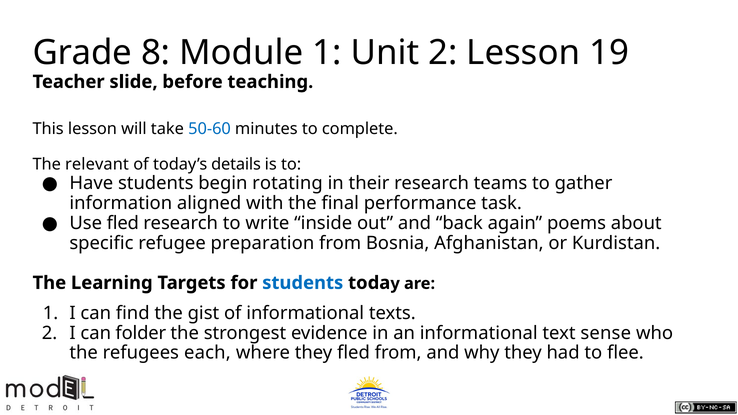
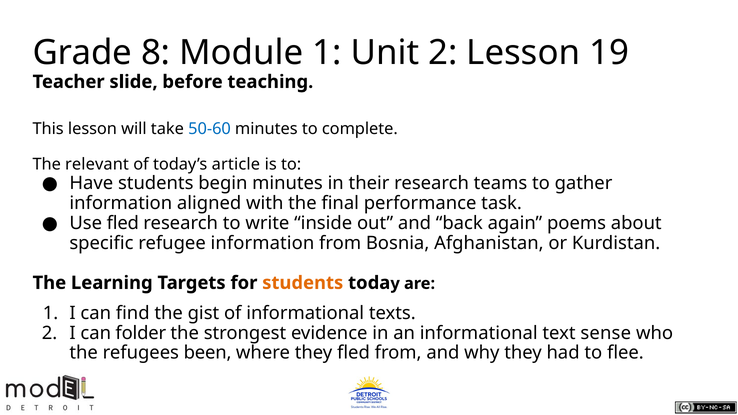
details: details -> article (236, 164)
begin rotating: rotating -> minutes (288, 183)
refugee preparation: preparation -> information (262, 243)
students colour: blue -> orange (303, 283)
each: each -> been (208, 353)
